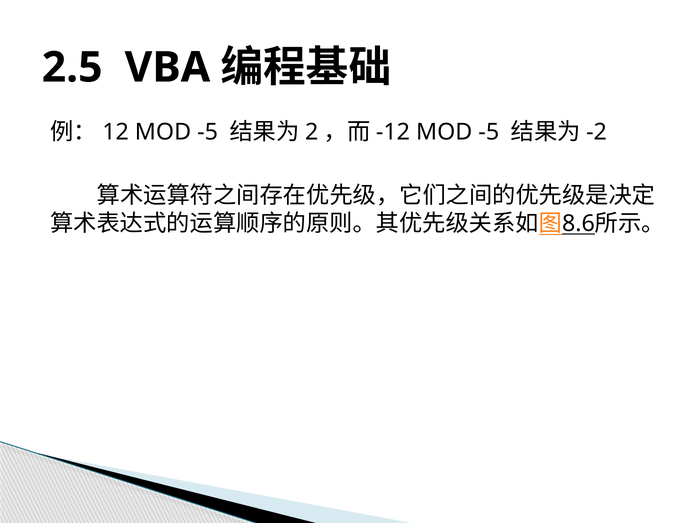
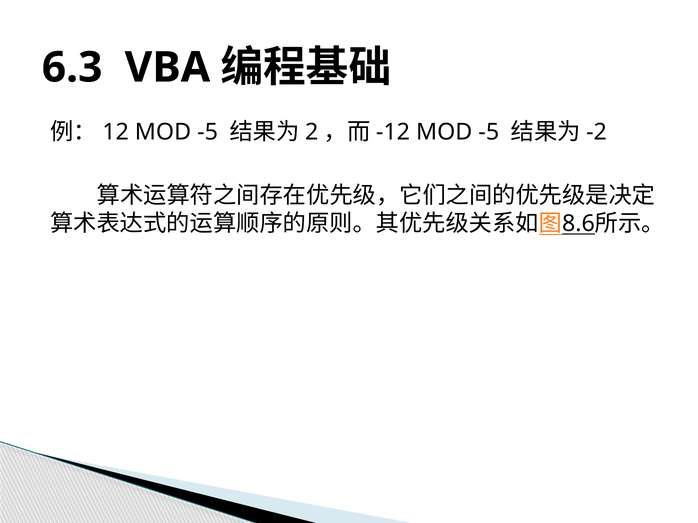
2.5: 2.5 -> 6.3 (72, 68)
